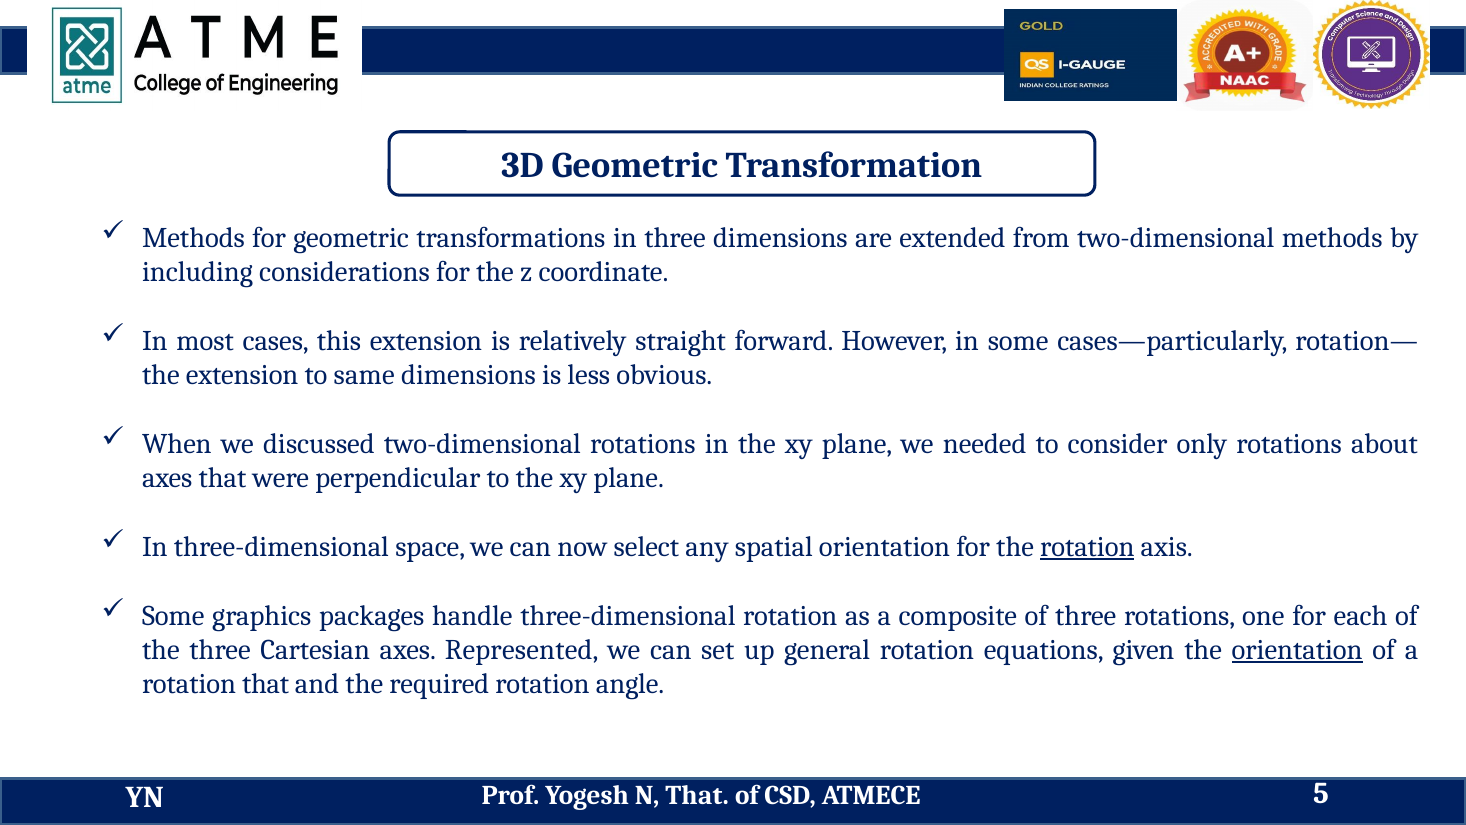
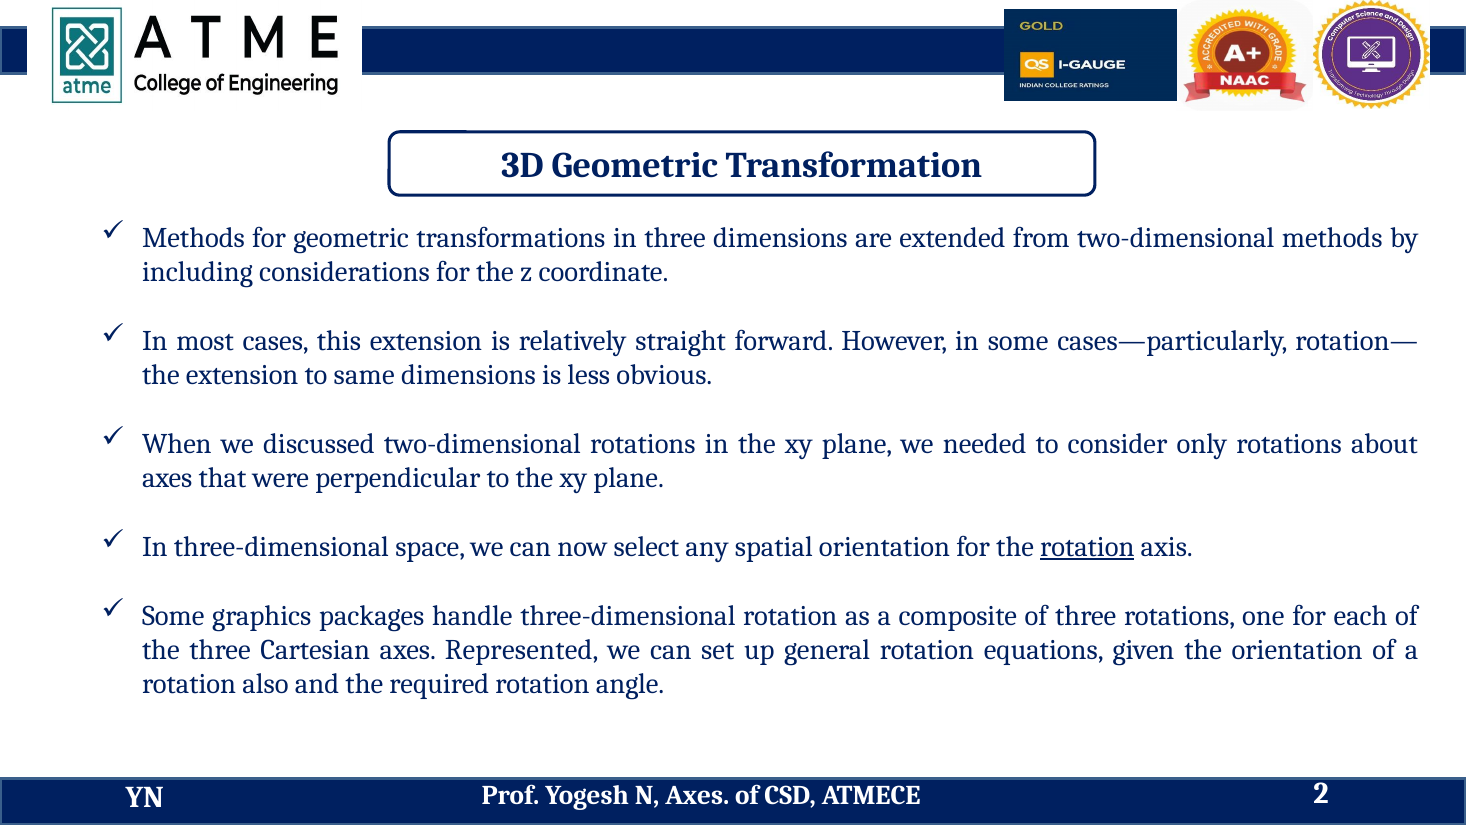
orientation underline: present -> none (1297, 650)
rotation that: that -> also (266, 684)
N That: That -> Axes (697, 795)
5: 5 -> 2 (1321, 794)
